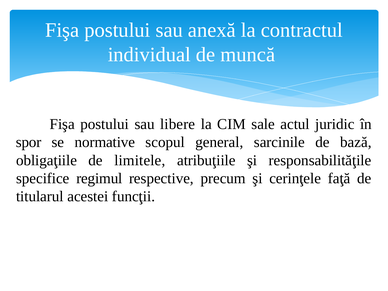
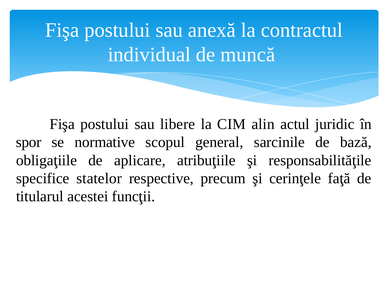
sale: sale -> alin (263, 124)
limitele: limitele -> aplicare (140, 160)
regimul: regimul -> statelor (99, 178)
